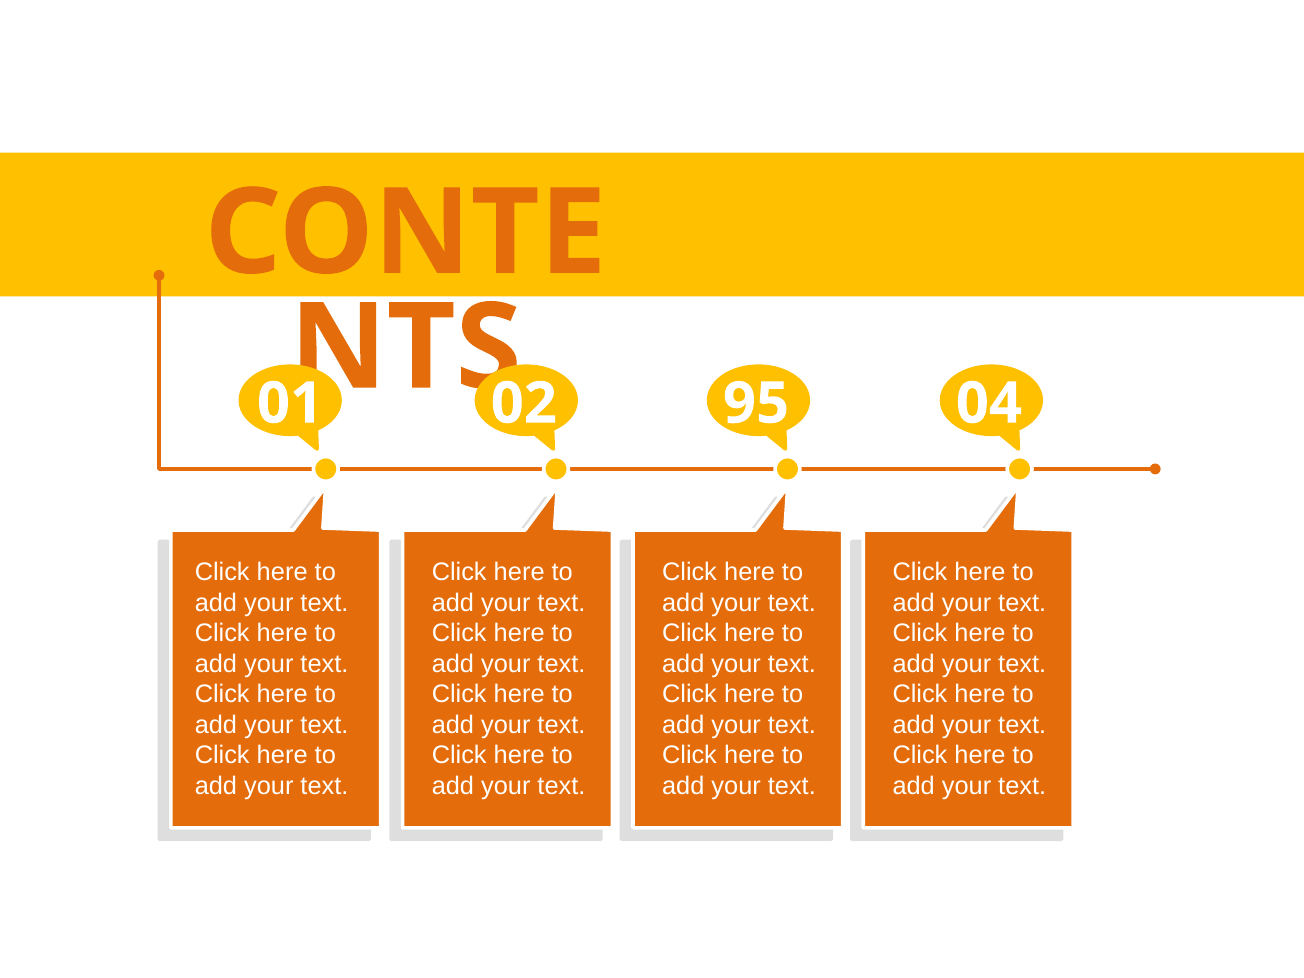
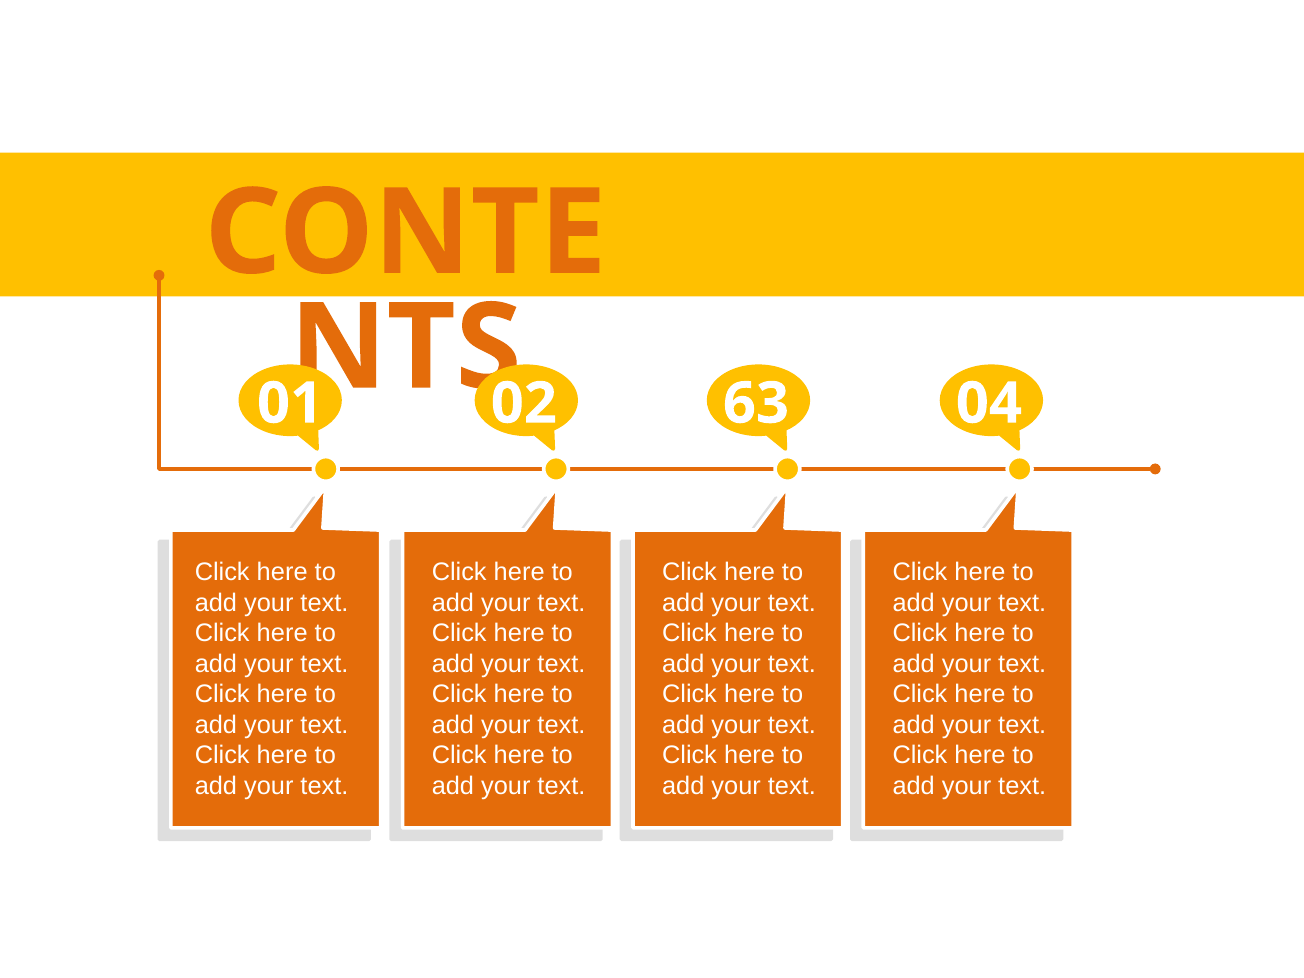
95: 95 -> 63 (756, 404)
